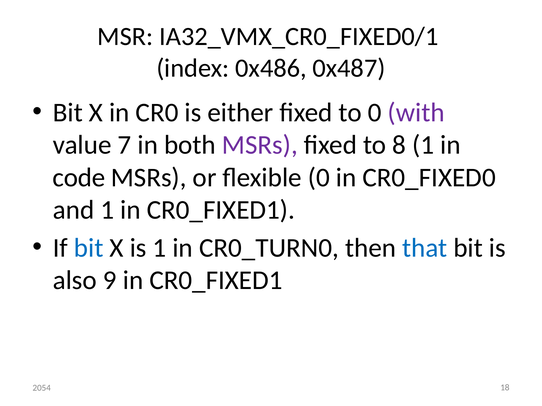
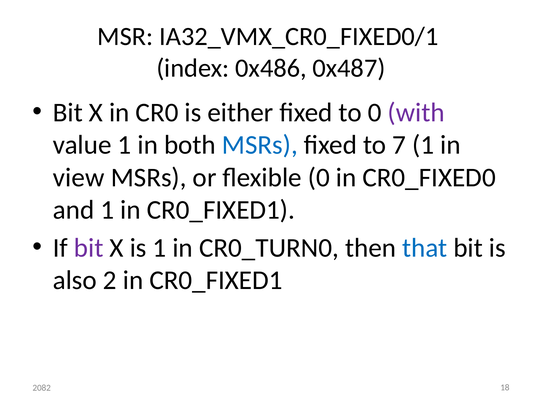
value 7: 7 -> 1 (125, 145)
MSRs colour: purple -> blue (260, 145)
8: 8 -> 7 (399, 145)
code: code -> view (79, 178)
bit colour: blue -> purple (89, 248)
9: 9 -> 2 (110, 281)
2054: 2054 -> 2082 (42, 388)
